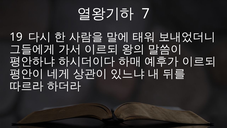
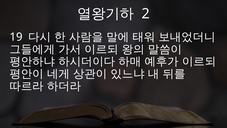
7: 7 -> 2 (146, 14)
